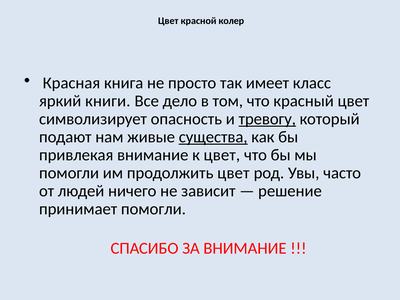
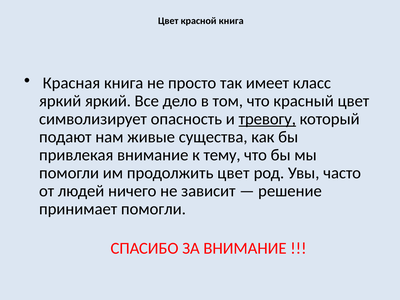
красной колер: колер -> книга (231, 21)
яркий книги: книги -> яркий (108, 101)
существа underline: present -> none (213, 137)
к цвет: цвет -> тему (222, 155)
